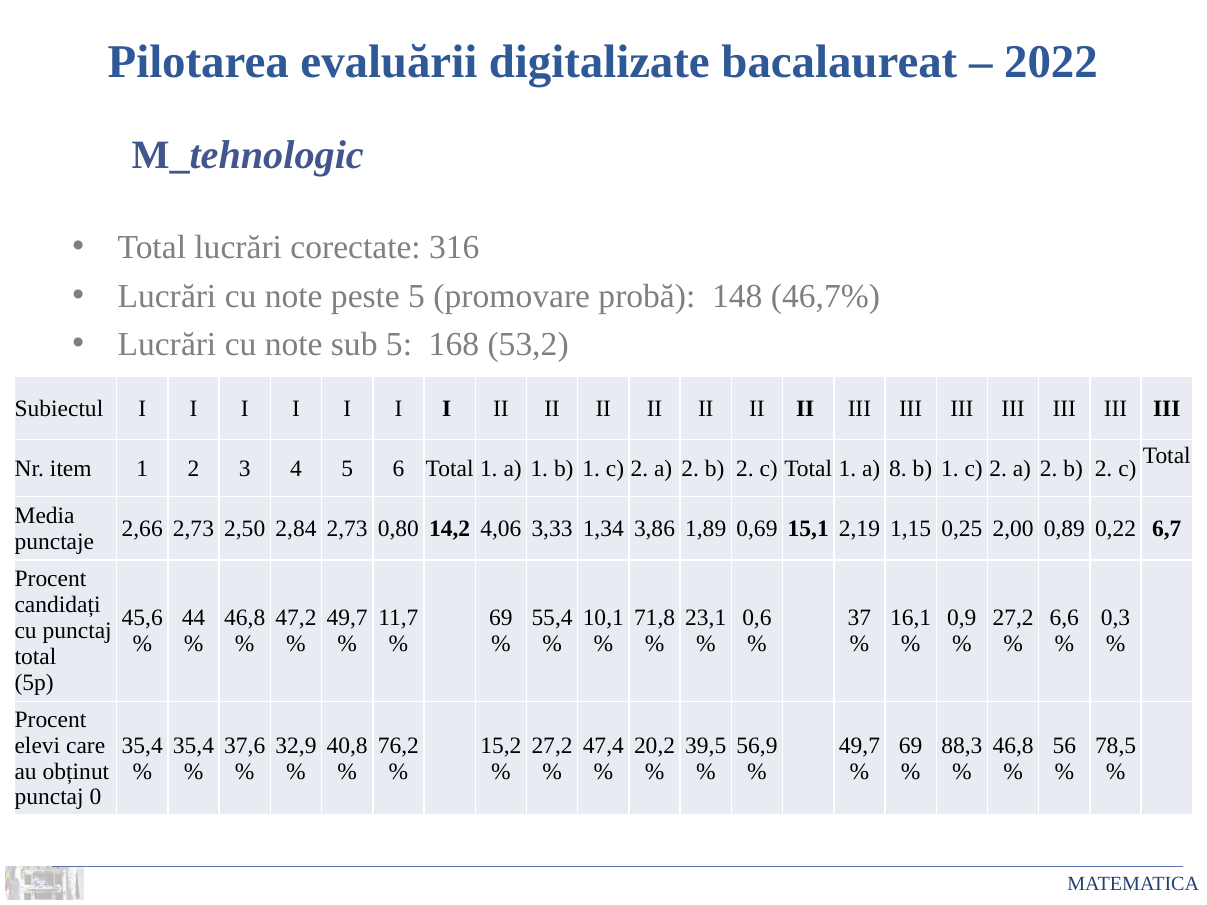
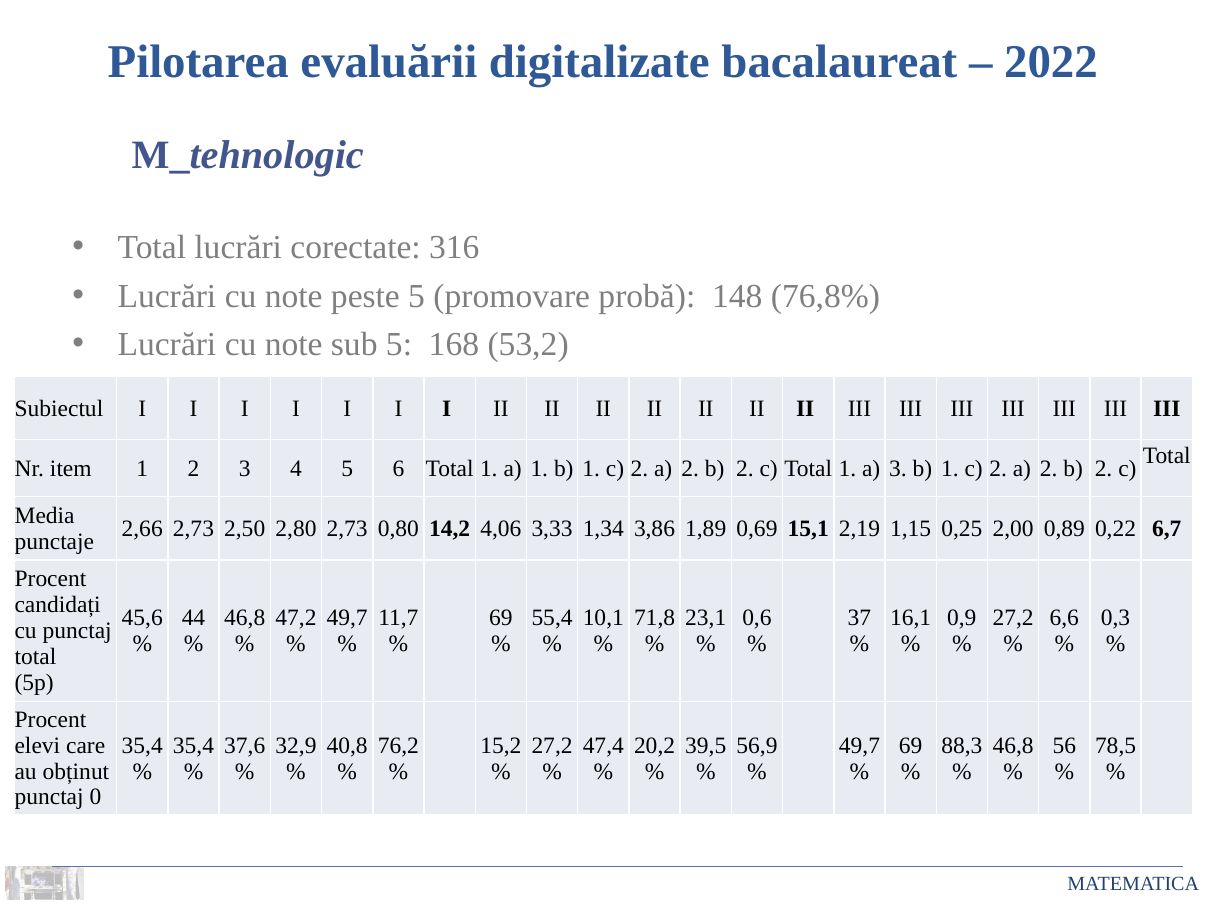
46,7%: 46,7% -> 76,8% (825, 296)
a 8: 8 -> 3 (898, 469)
2,84: 2,84 -> 2,80 (296, 529)
